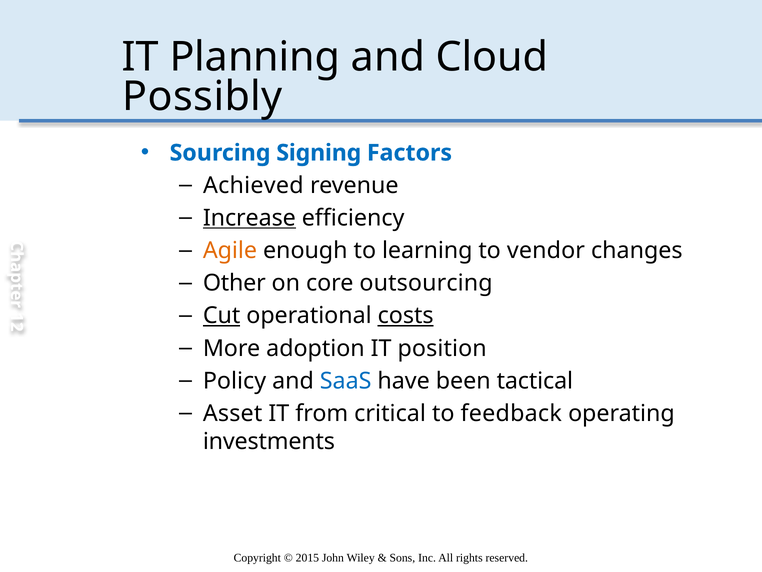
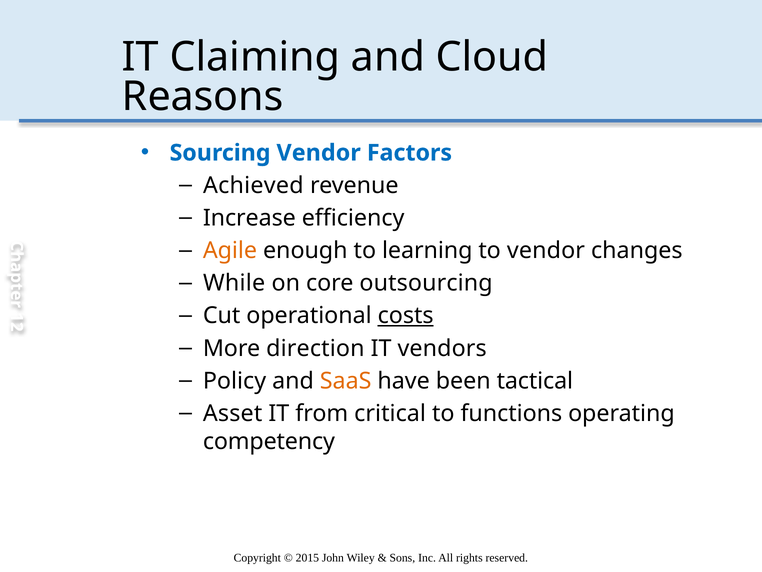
Planning: Planning -> Claiming (255, 57)
Possibly: Possibly -> Reasons (203, 97)
Sourcing Signing: Signing -> Vendor (319, 153)
Increase underline: present -> none (249, 218)
Other: Other -> While (234, 283)
Cut underline: present -> none (222, 315)
adoption: adoption -> direction (315, 348)
position: position -> vendors (442, 348)
SaaS colour: blue -> orange (346, 381)
feedback: feedback -> functions (511, 413)
investments: investments -> competency (269, 441)
